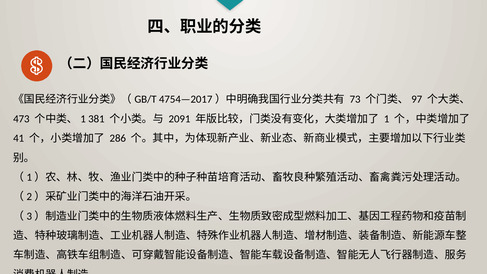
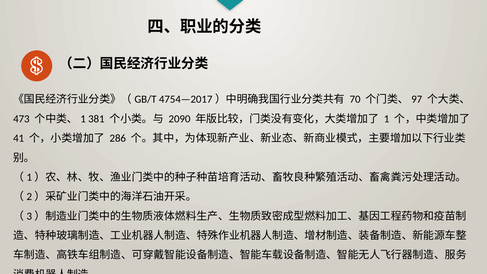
73: 73 -> 70 (355, 99)
2091: 2091 -> 2090 (179, 119)
